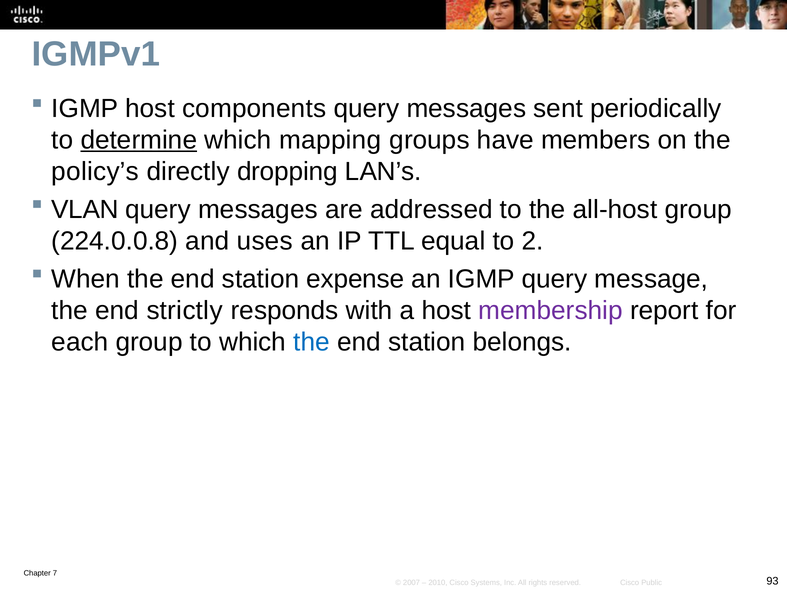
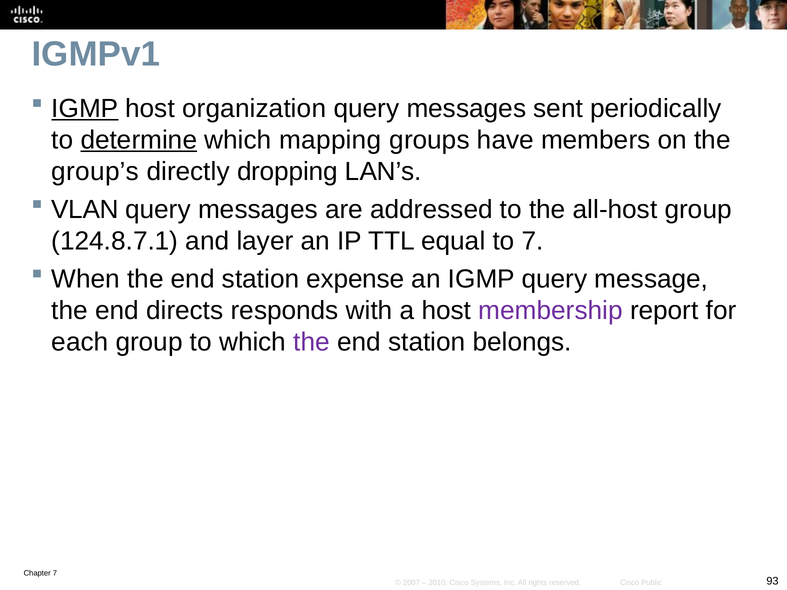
IGMP underline: none -> present (85, 109)
components: components -> organization (254, 109)
policy’s: policy’s -> group’s (95, 172)
224.0.0.8: 224.0.0.8 -> 124.8.7.1 (115, 241)
uses: uses -> layer (265, 241)
to 2: 2 -> 7 (533, 241)
strictly: strictly -> directs (185, 311)
the colour: blue -> purple (312, 342)
